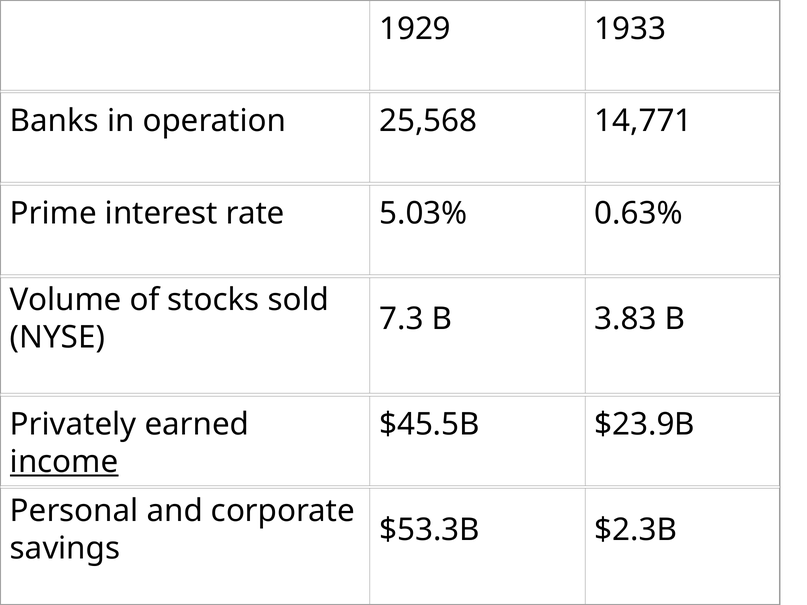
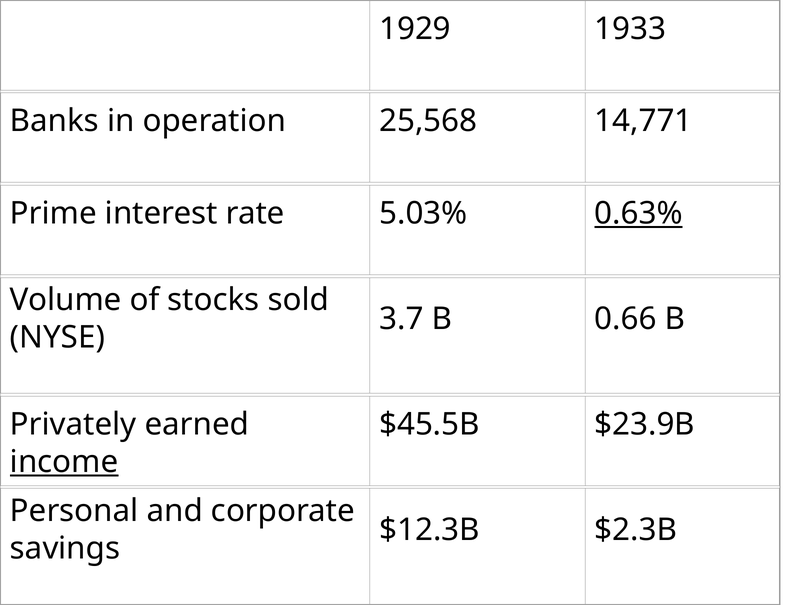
0.63% underline: none -> present (639, 213)
7.3: 7.3 -> 3.7 (401, 319)
3.83: 3.83 -> 0.66 (626, 319)
$53.3B: $53.3B -> $12.3B (429, 530)
